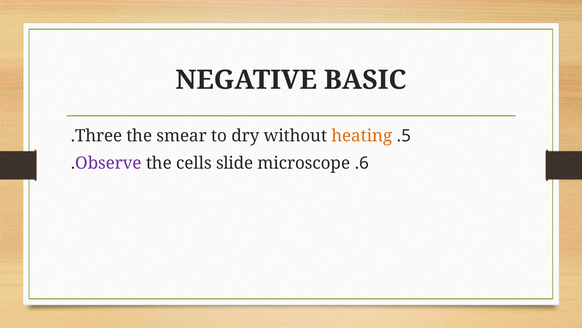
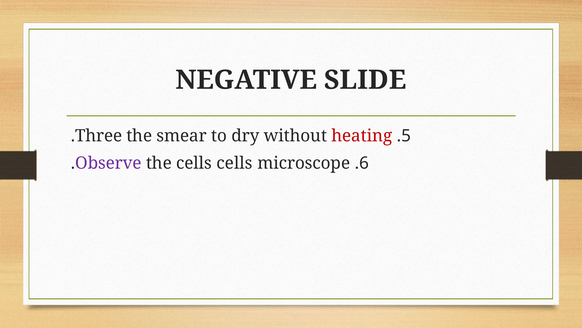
BASIC: BASIC -> SLIDE (365, 80)
heating colour: orange -> red (362, 136)
cells slide: slide -> cells (234, 163)
